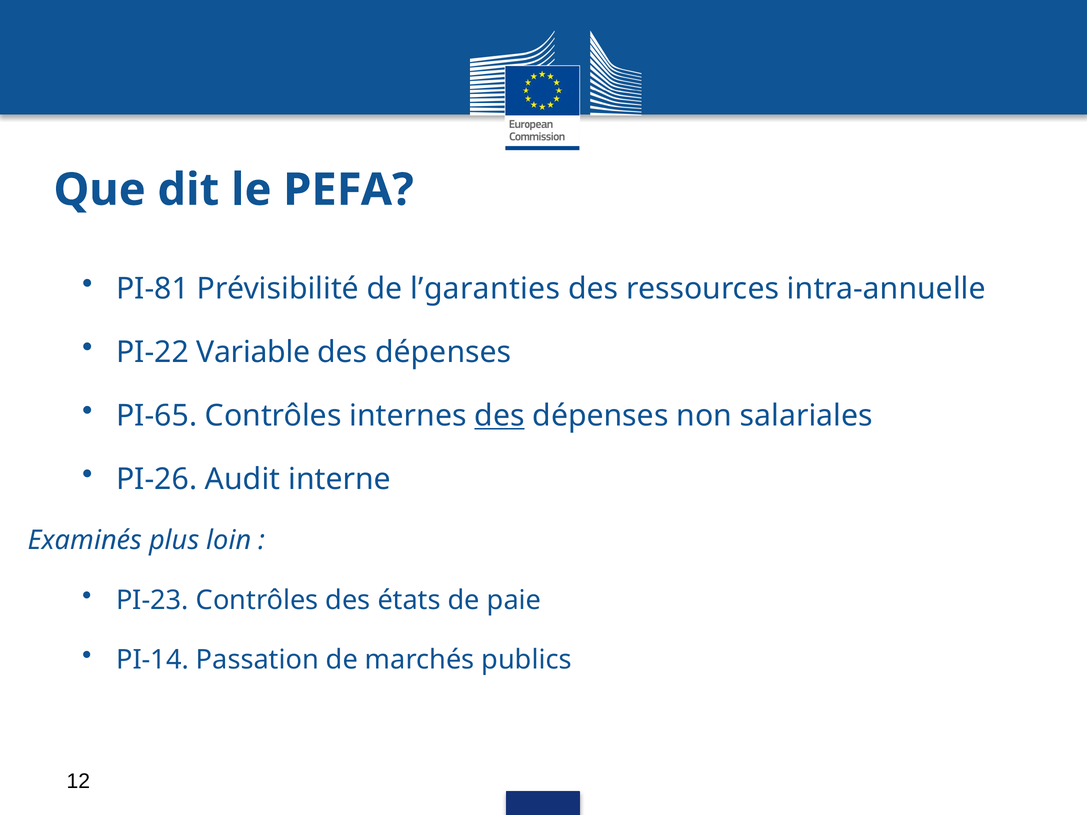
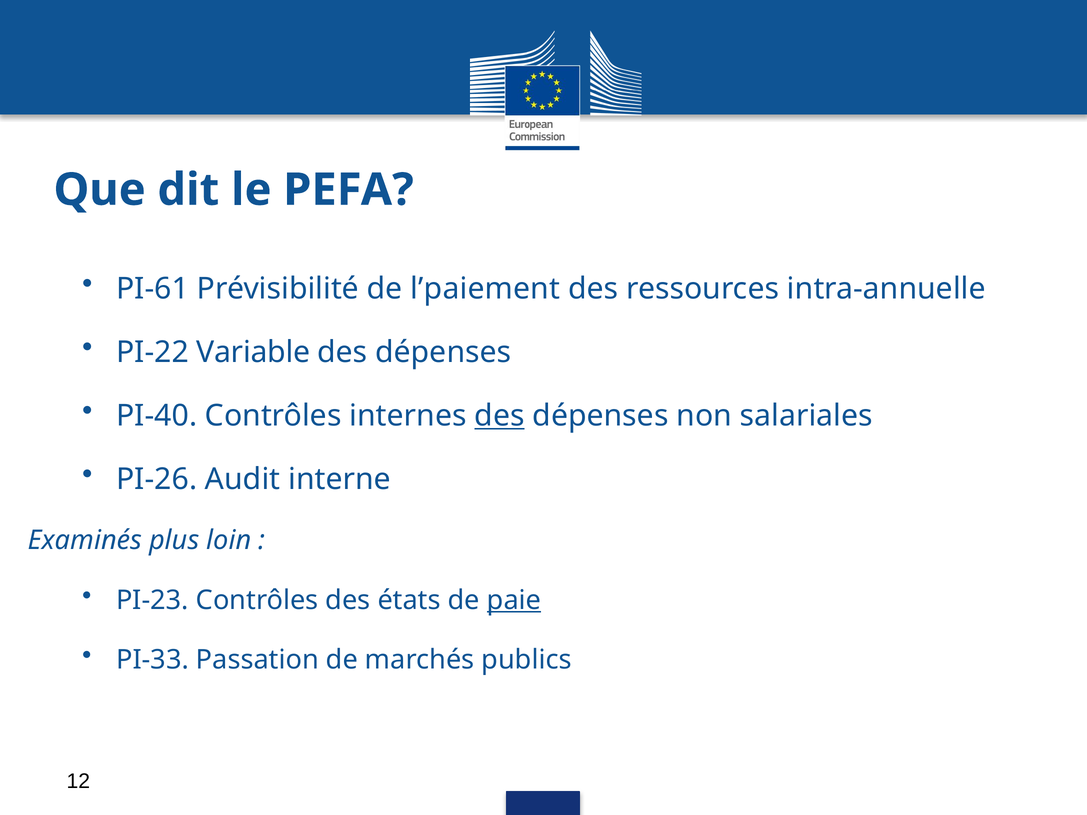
PI-81: PI-81 -> PI-61 (153, 289)
l’garanties: l’garanties -> l’paiement (485, 289)
PI-65: PI-65 -> PI-40 (157, 416)
paie underline: none -> present (514, 600)
PI-14: PI-14 -> PI-33 (152, 660)
